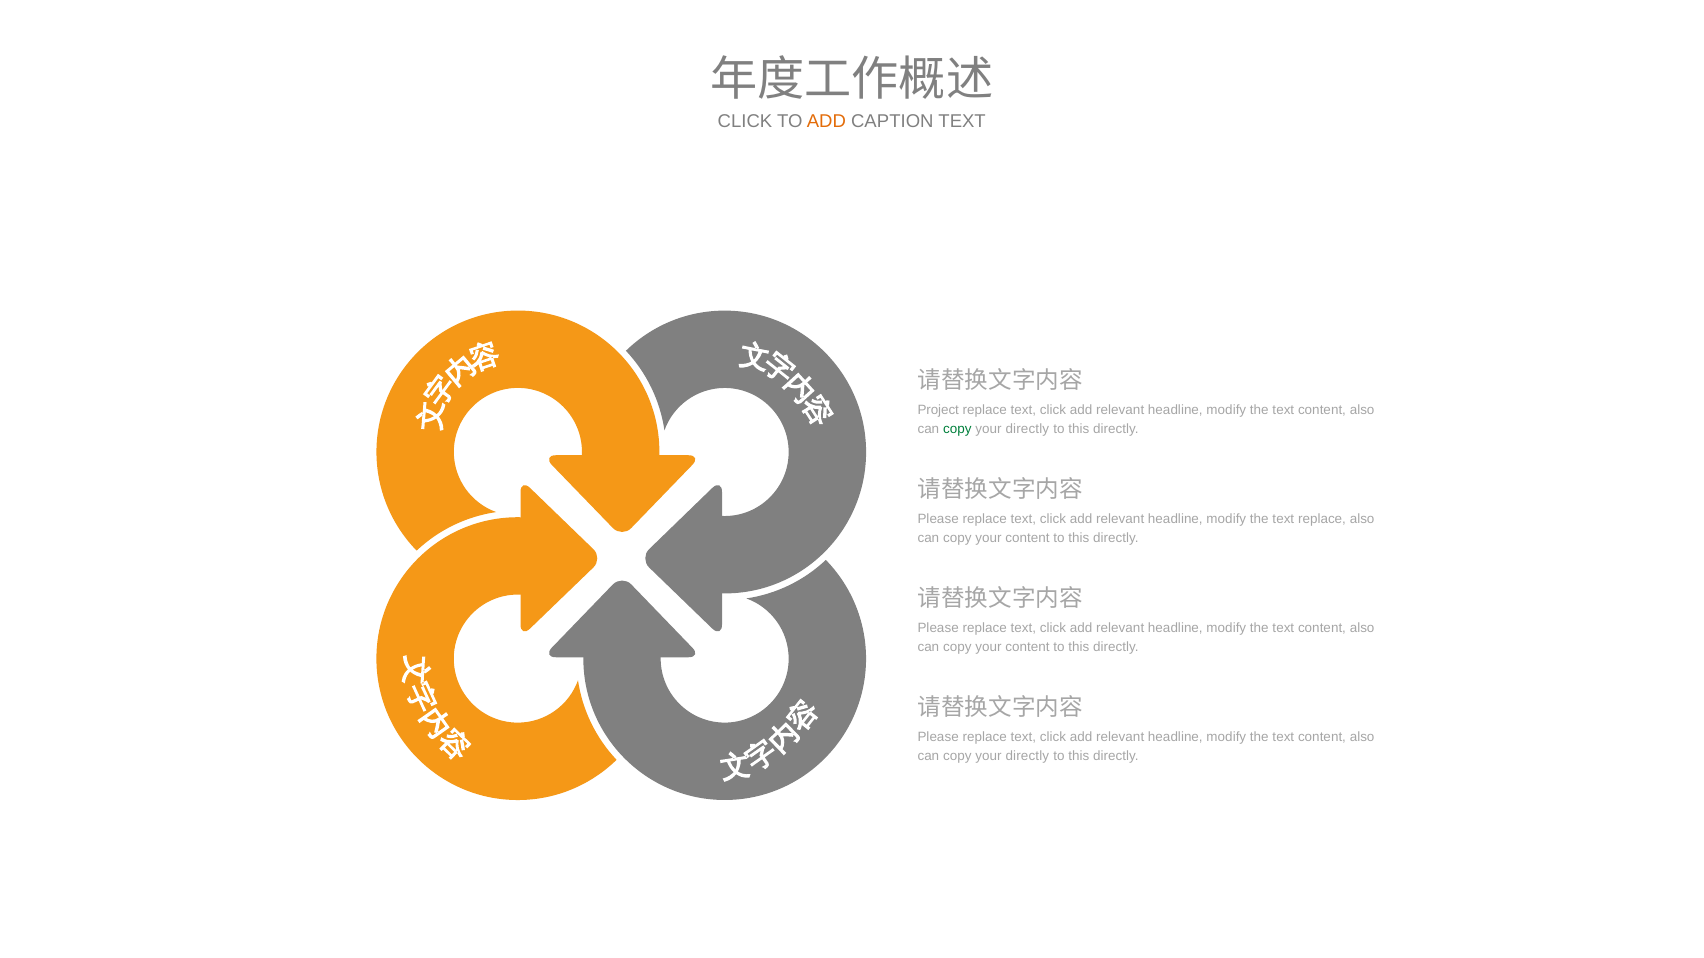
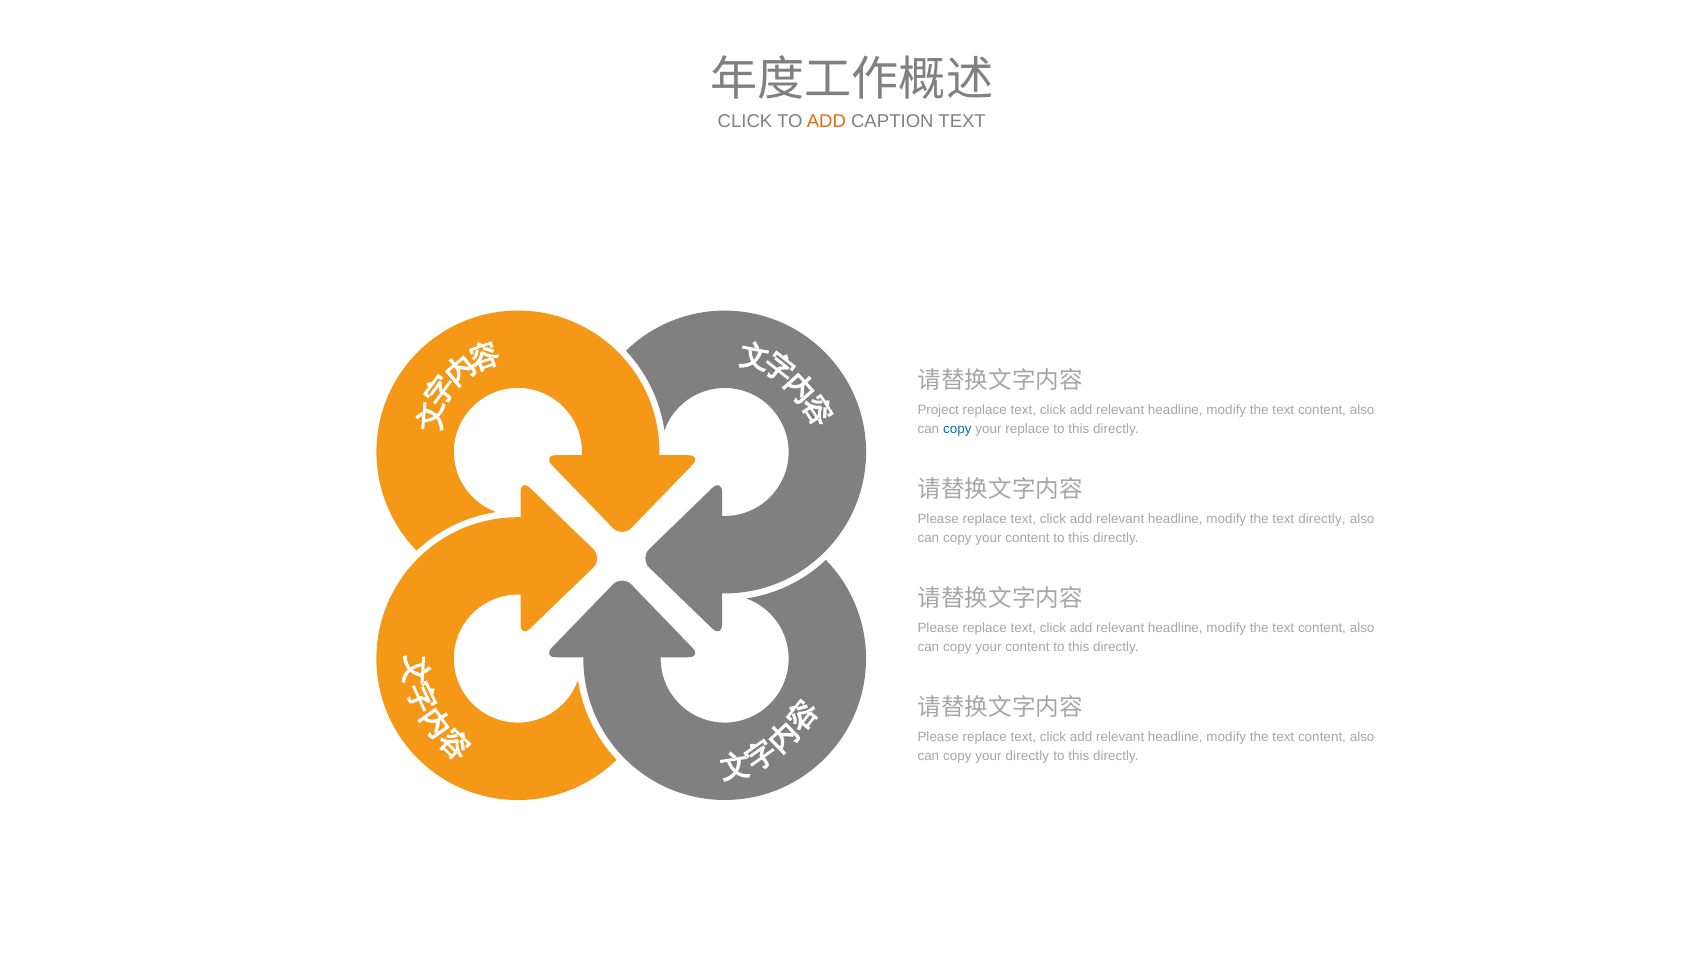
copy colour: green -> blue (957, 429)
directly: directly -> replace (1027, 429)
text replace: replace -> directly (1322, 519)
